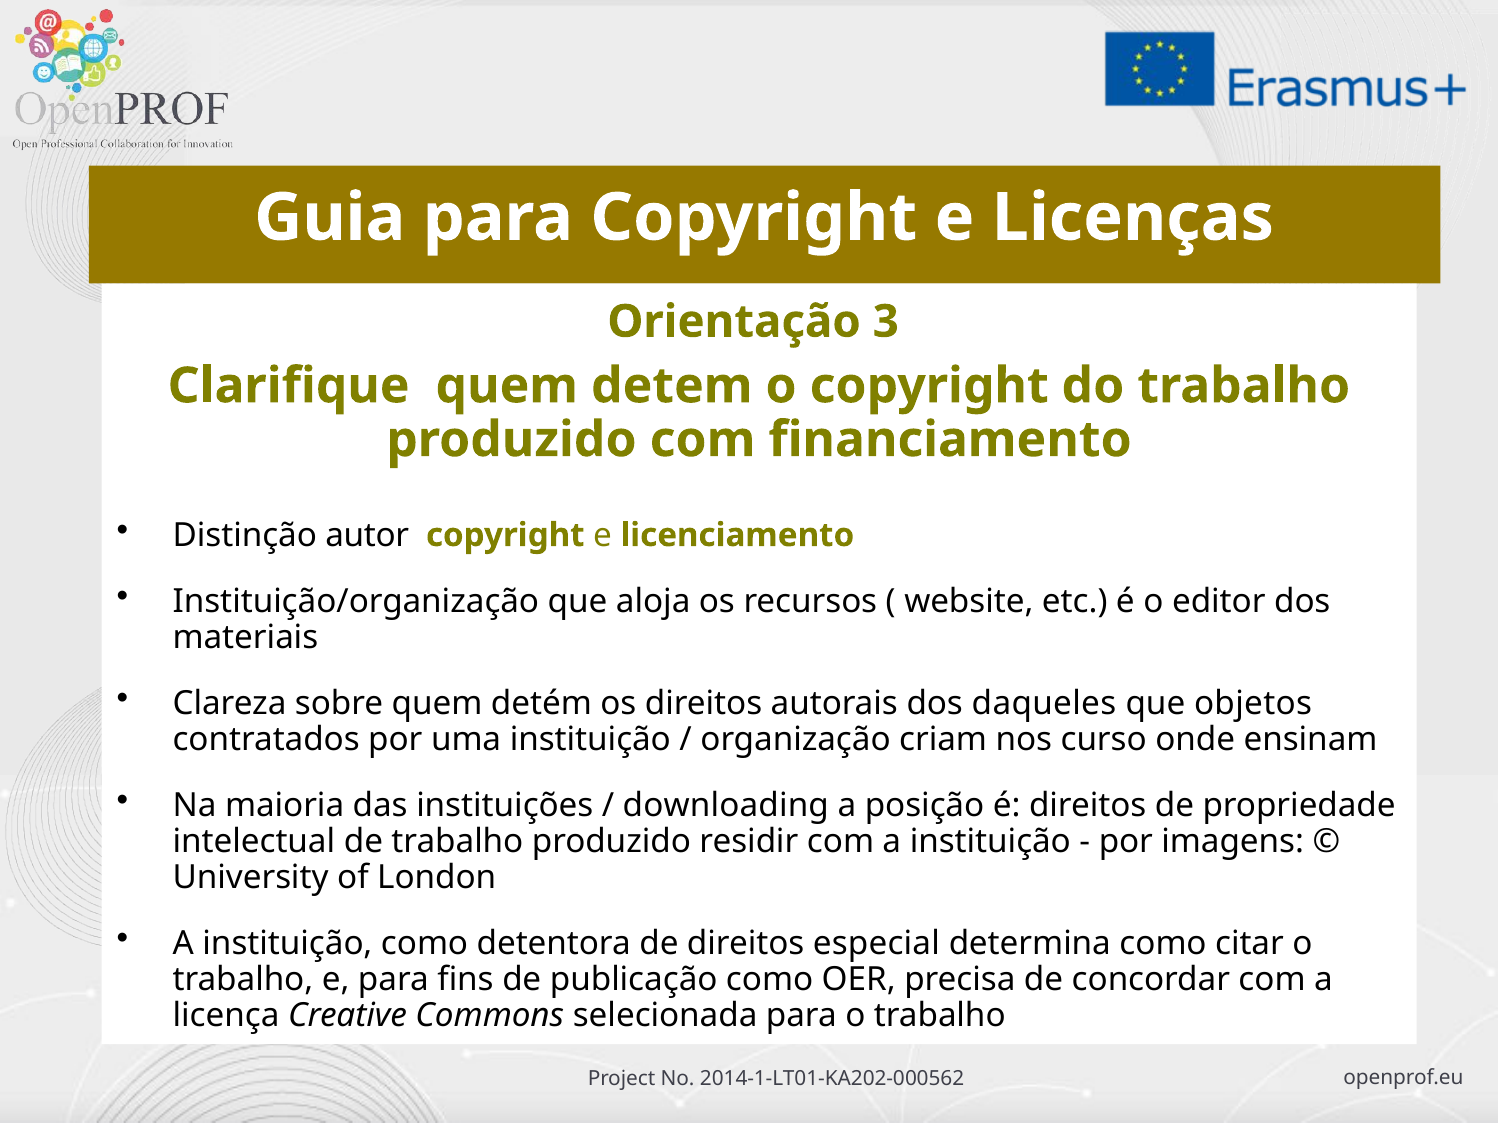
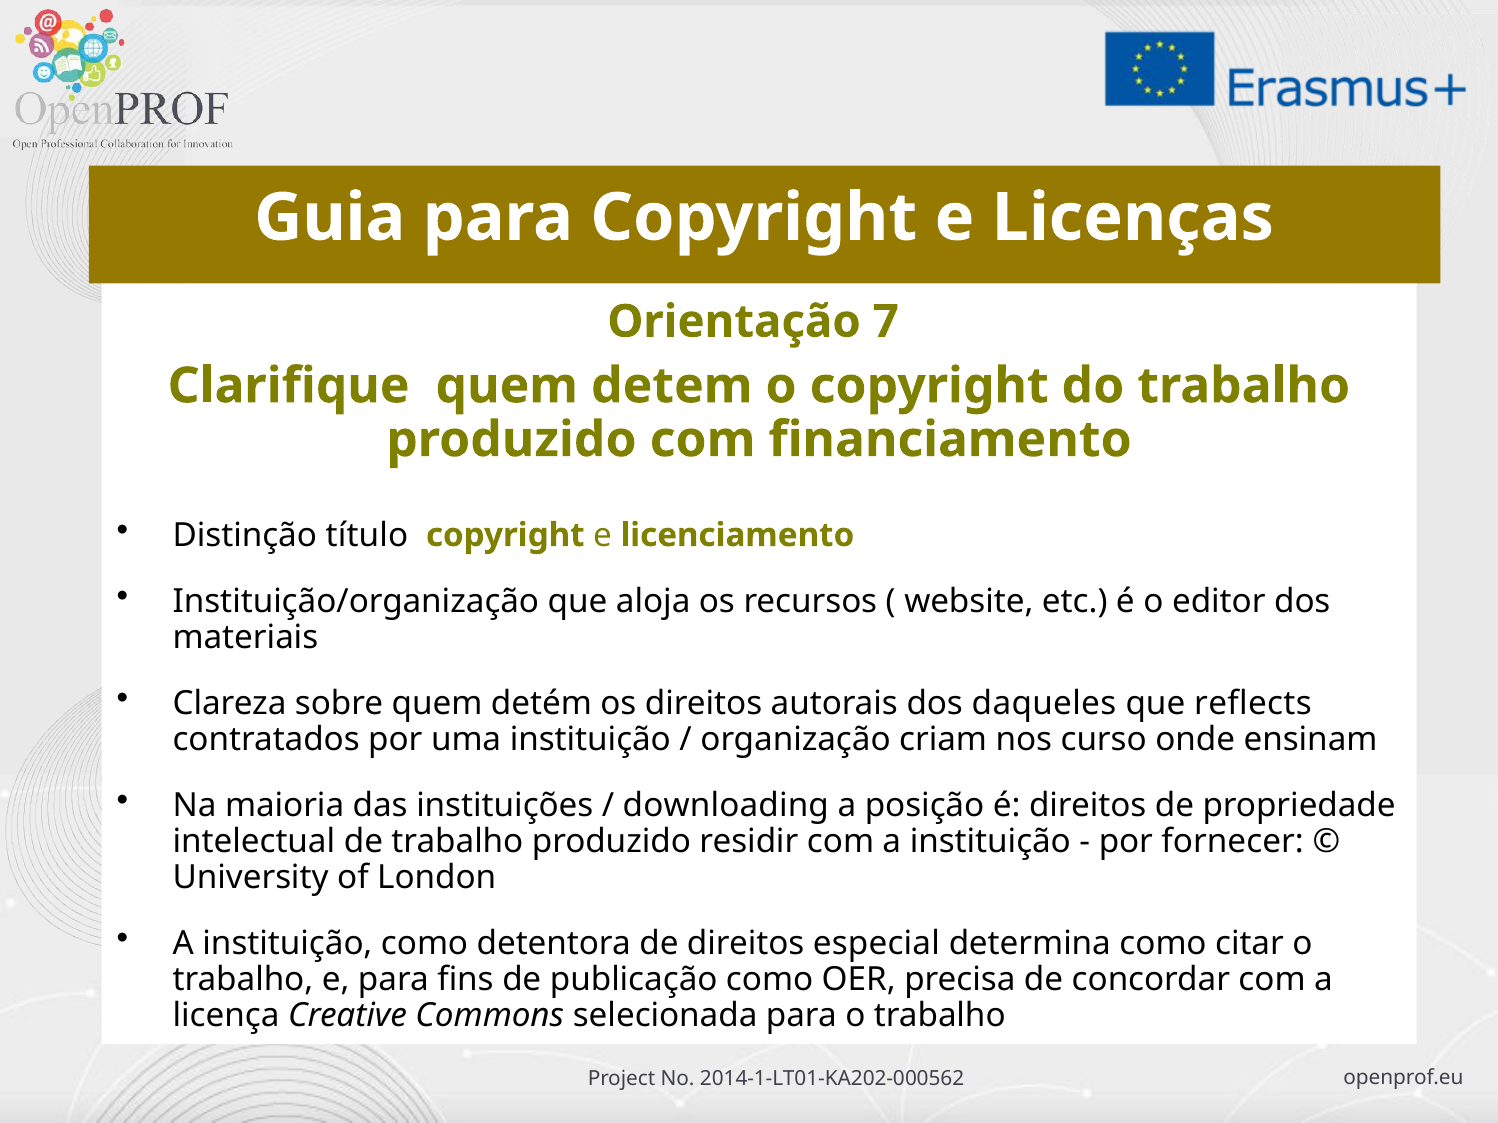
3: 3 -> 7 (886, 322)
autor: autor -> título (367, 535)
objetos: objetos -> reflects (1253, 704)
imagens: imagens -> fornecer (1233, 842)
